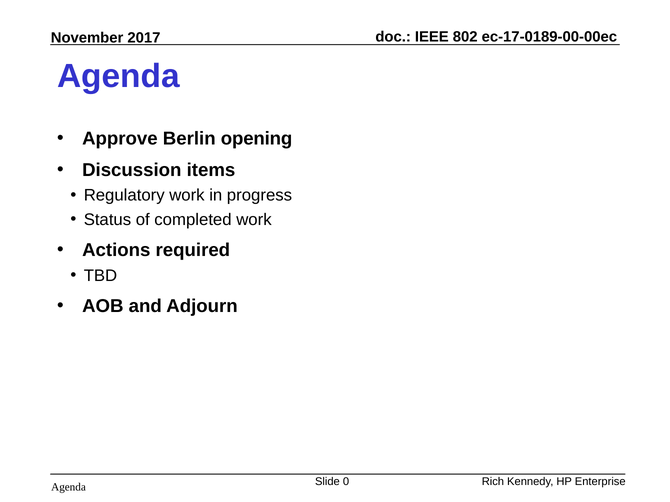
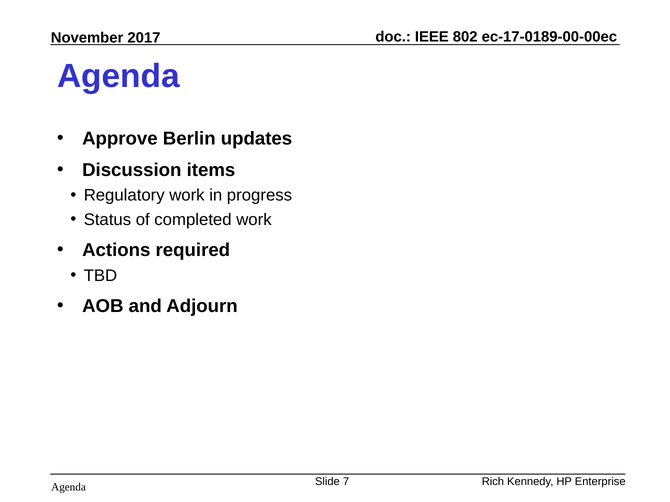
opening: opening -> updates (256, 139)
0: 0 -> 7 (346, 482)
